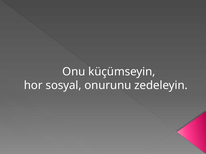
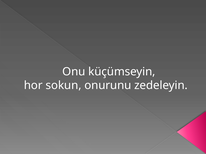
sosyal: sosyal -> sokun (63, 86)
